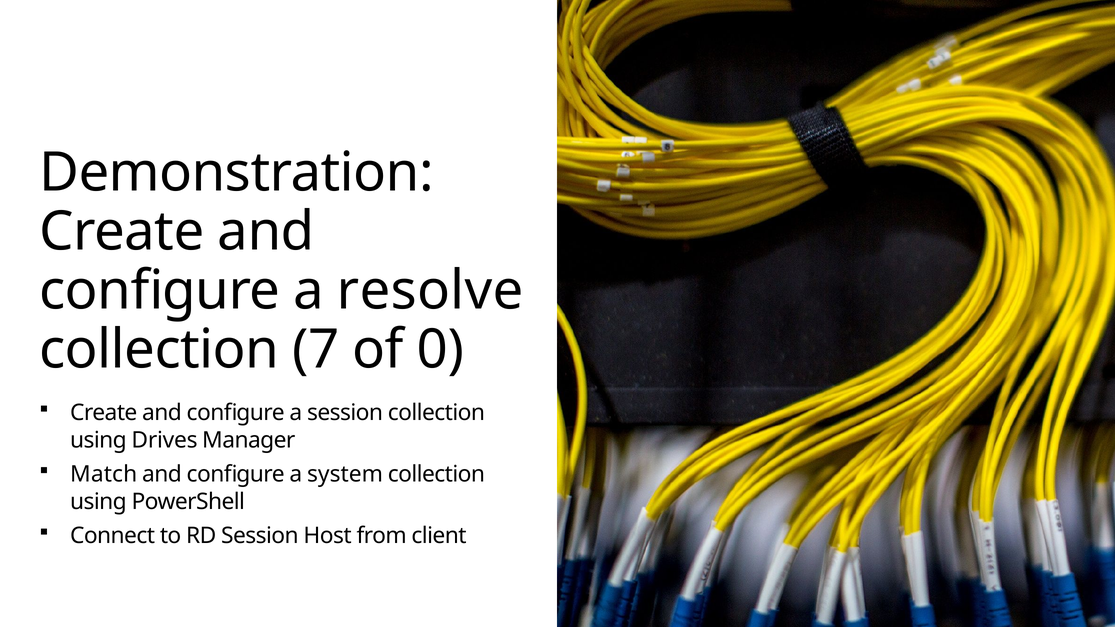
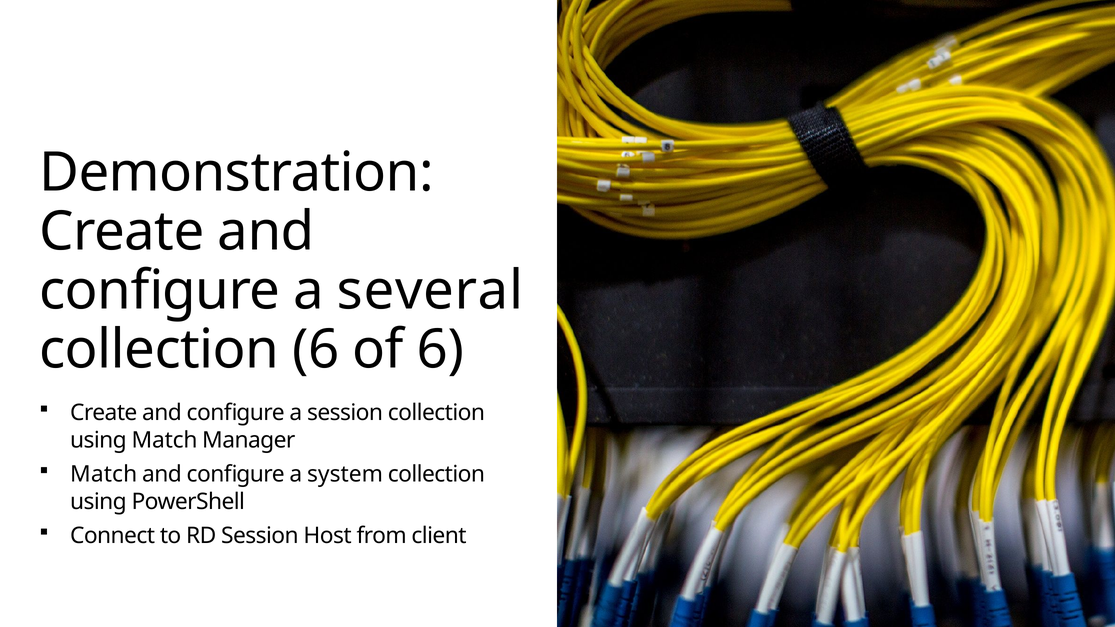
resolve: resolve -> several (430, 291)
collection 7: 7 -> 6 (316, 350)
of 0: 0 -> 6 (440, 350)
using Drives: Drives -> Match (165, 440)
